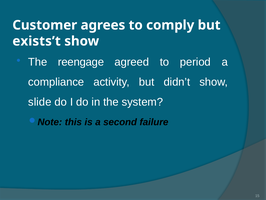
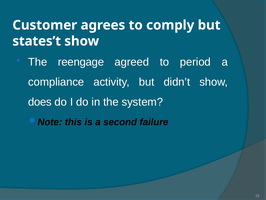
exists’t: exists’t -> states’t (37, 41)
slide: slide -> does (40, 102)
